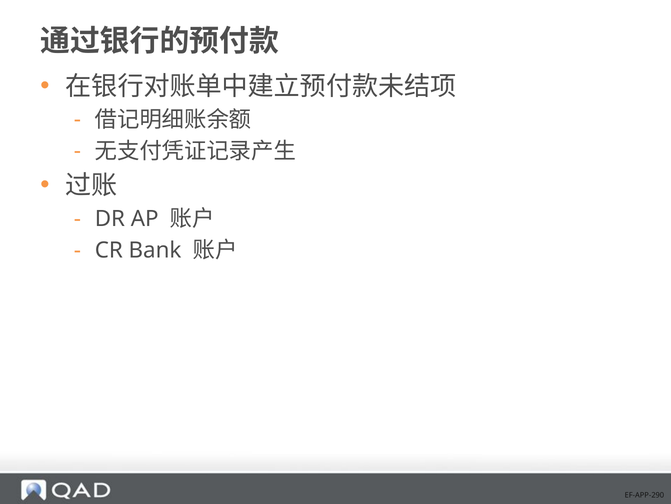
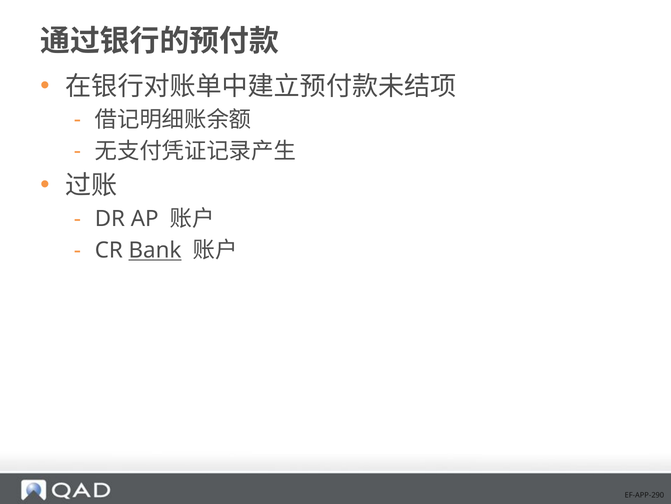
Bank underline: none -> present (155, 250)
